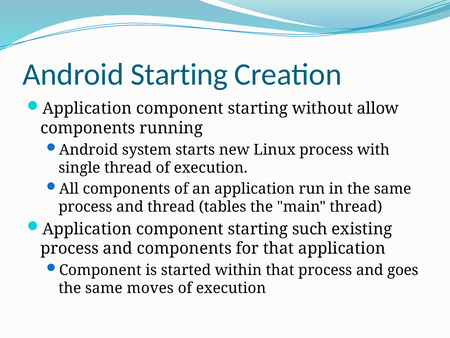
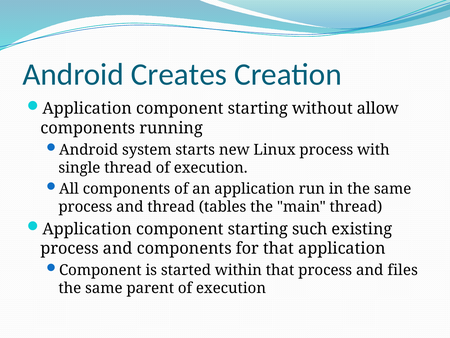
Android Starting: Starting -> Creates (179, 74)
goes: goes -> files (403, 270)
moves: moves -> parent (150, 288)
